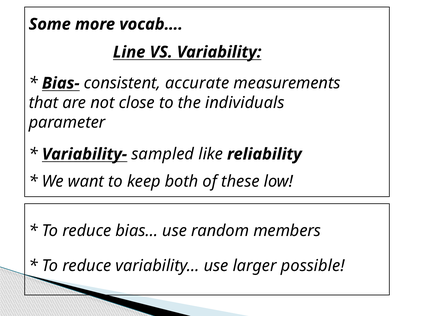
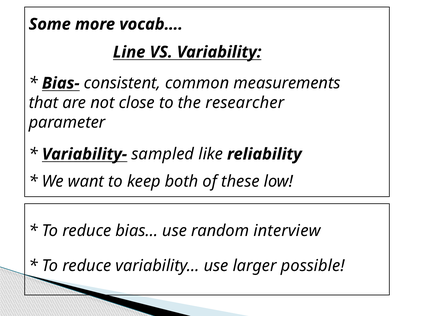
accurate: accurate -> common (197, 83)
individuals: individuals -> researcher (245, 103)
members: members -> interview (287, 231)
